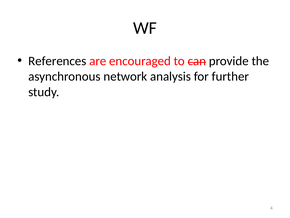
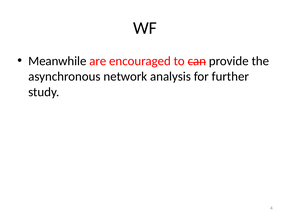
References: References -> Meanwhile (57, 61)
